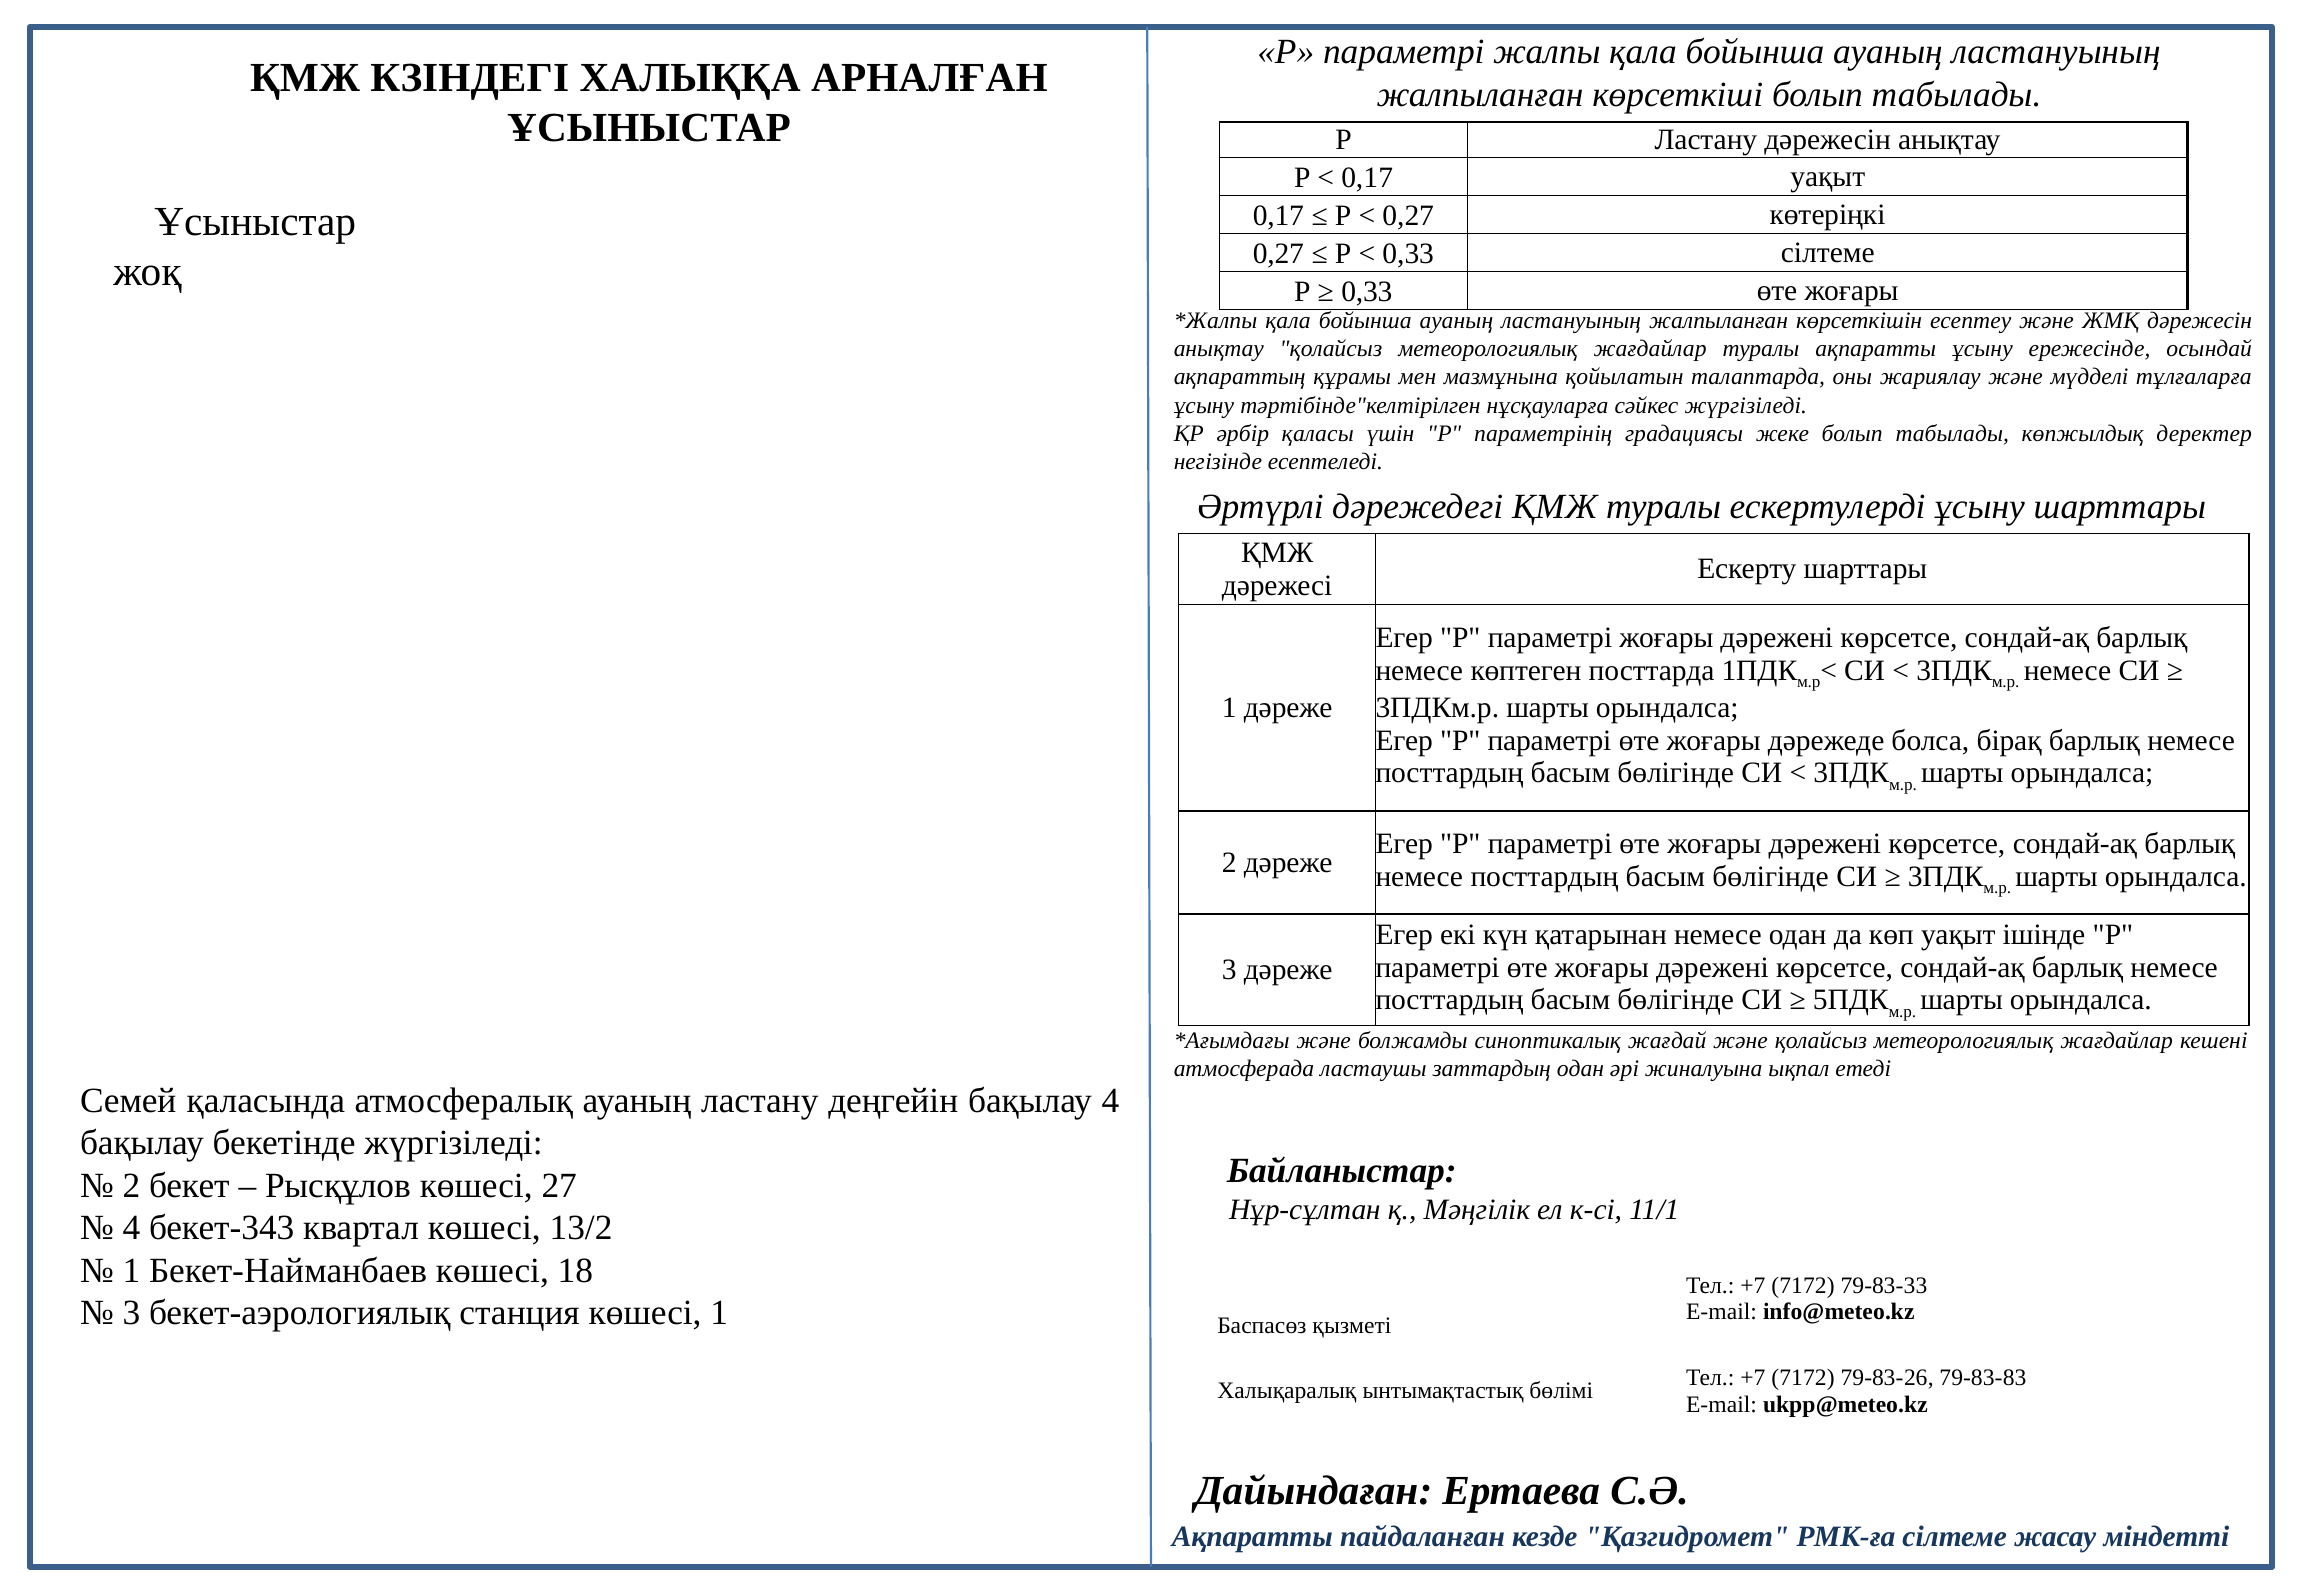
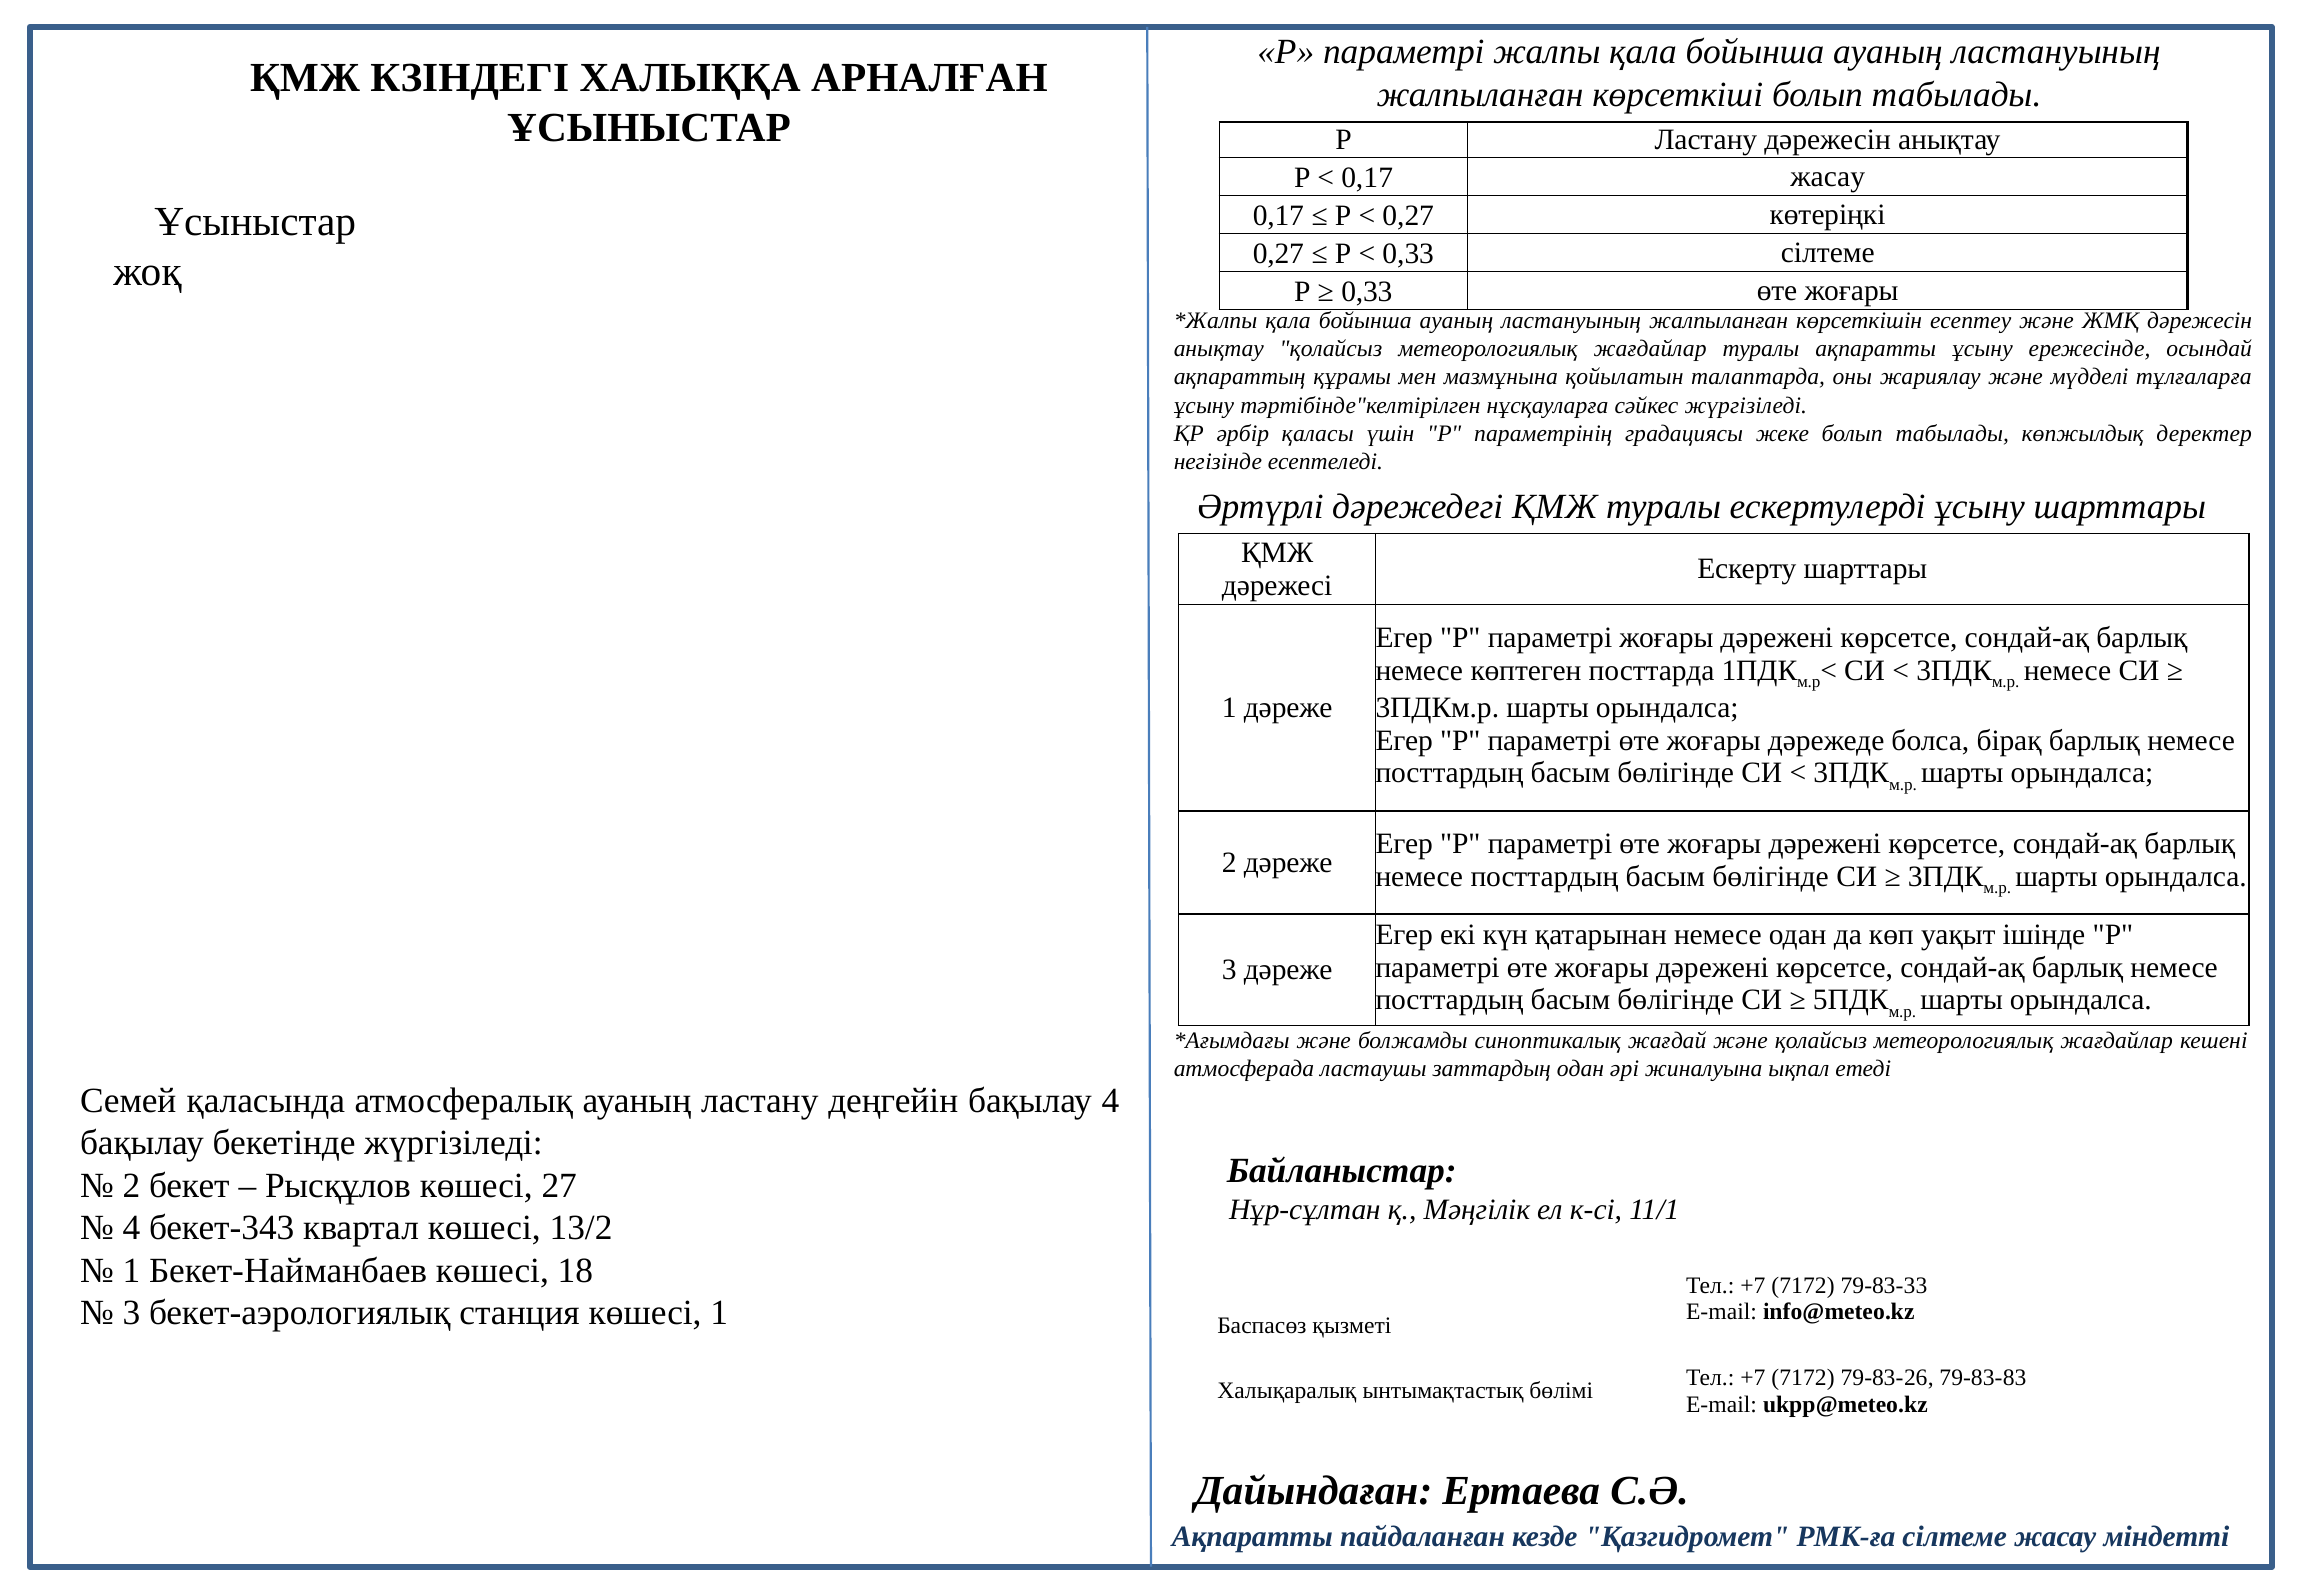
0,17 уақыт: уақыт -> жасау (1828, 177)
